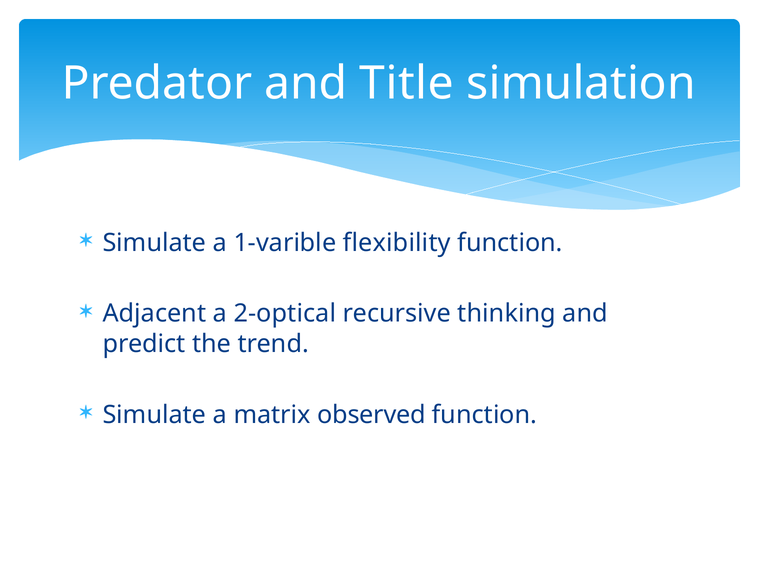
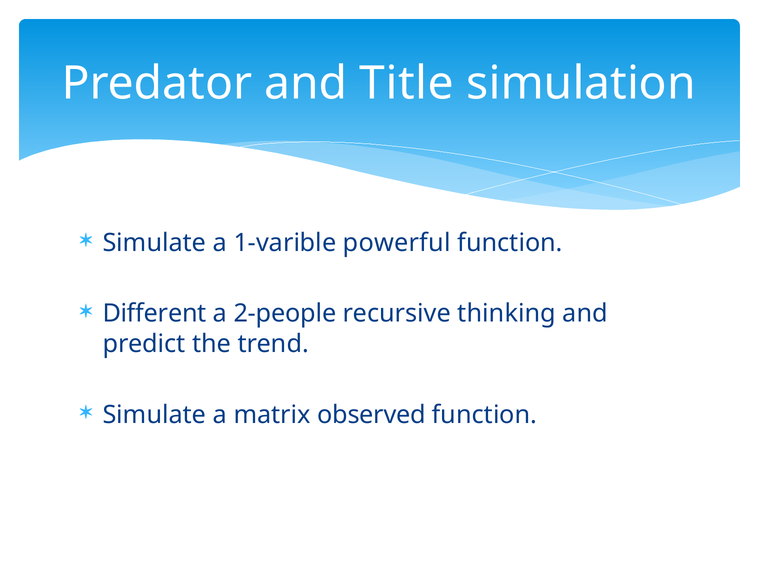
flexibility: flexibility -> powerful (397, 243)
Adjacent: Adjacent -> Different (155, 313)
2-optical: 2-optical -> 2-people (285, 313)
